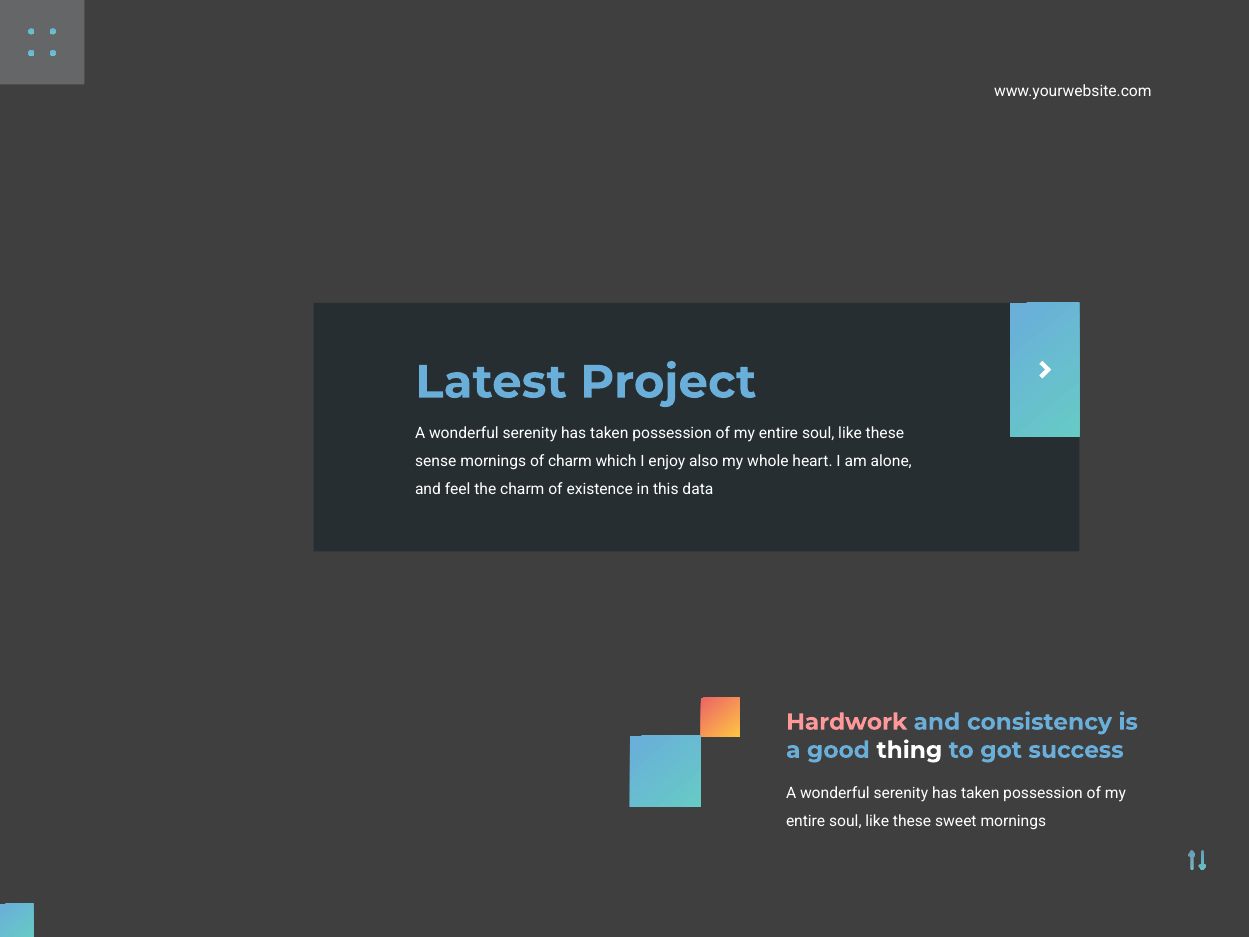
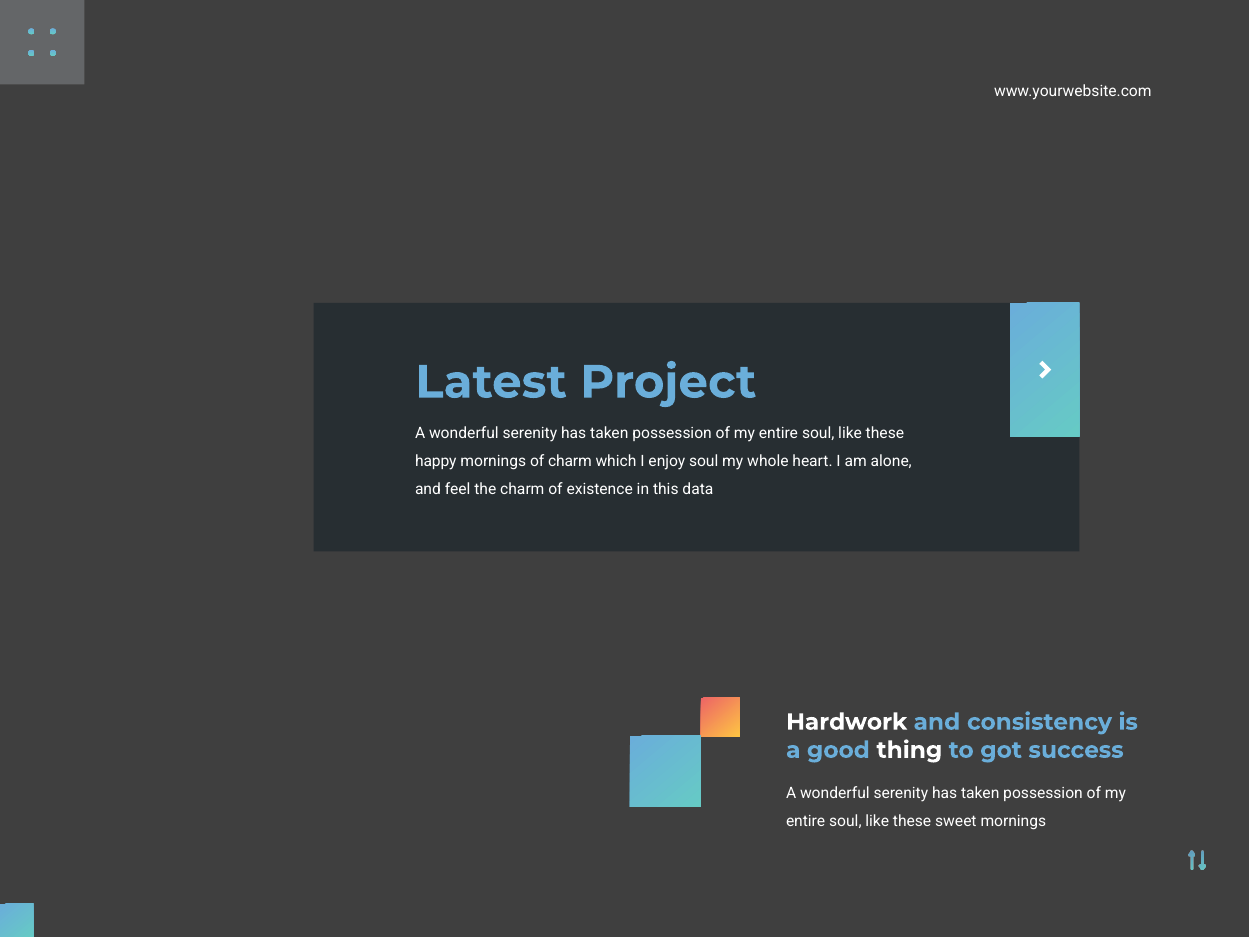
sense: sense -> happy (436, 461)
enjoy also: also -> soul (704, 461)
Hardwork colour: pink -> white (847, 722)
